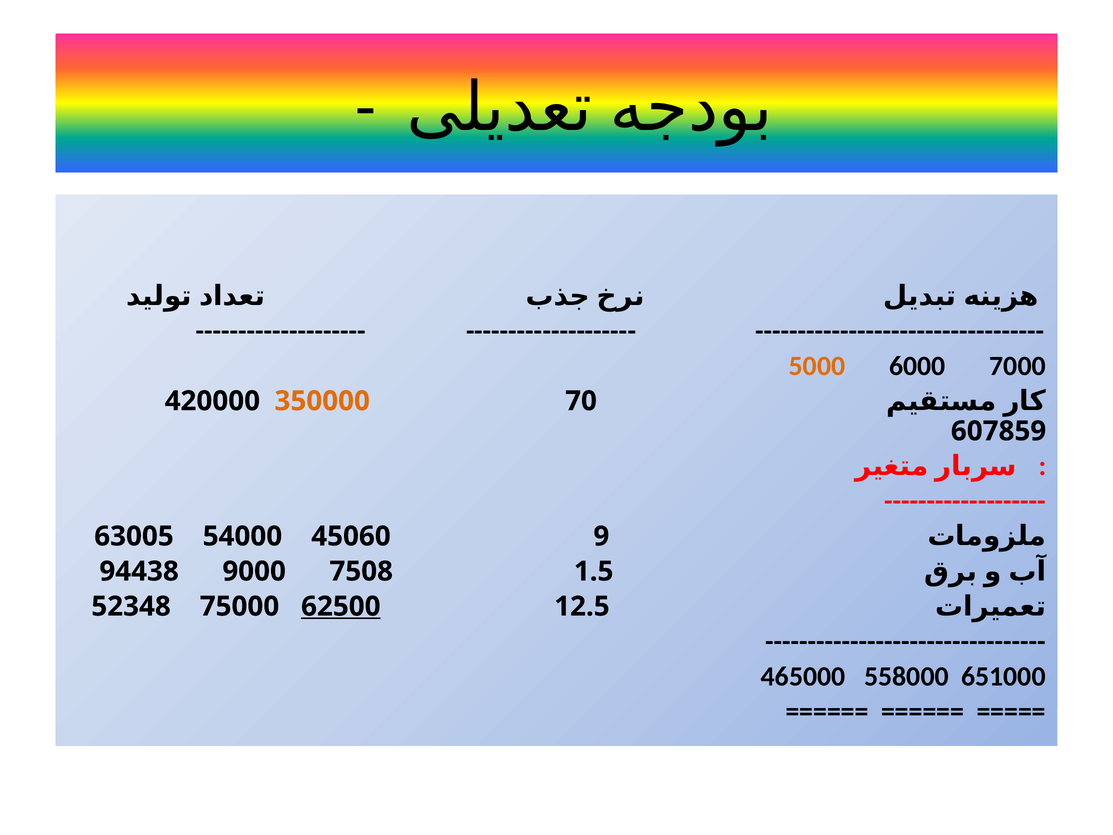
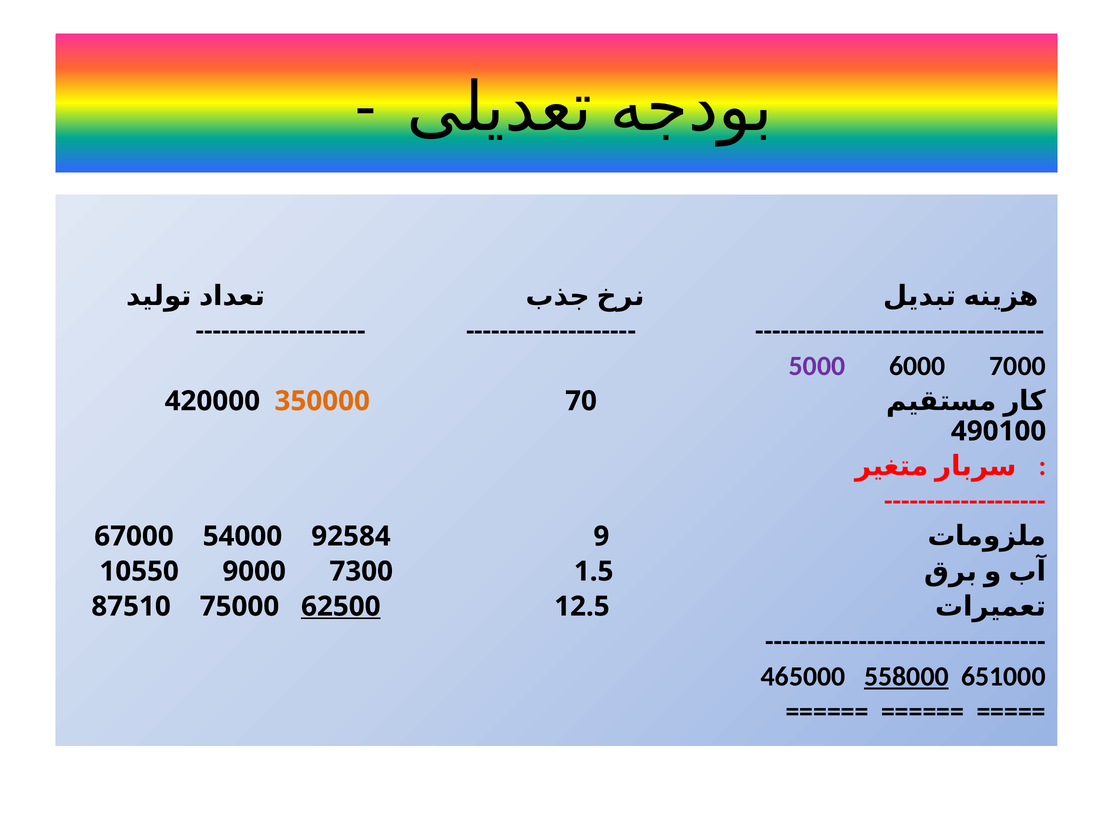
5000 colour: orange -> purple (817, 366)
607859: 607859 -> 490100 (999, 431)
63005: 63005 -> 67000 (134, 536)
45060: 45060 -> 92584 (351, 536)
94438: 94438 -> 10550 (139, 571)
7508: 7508 -> 7300 (361, 571)
52348: 52348 -> 87510 (131, 606)
558000 underline: none -> present (906, 676)
